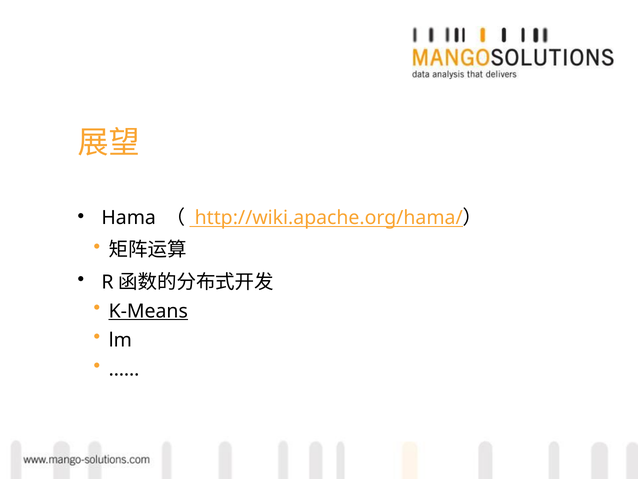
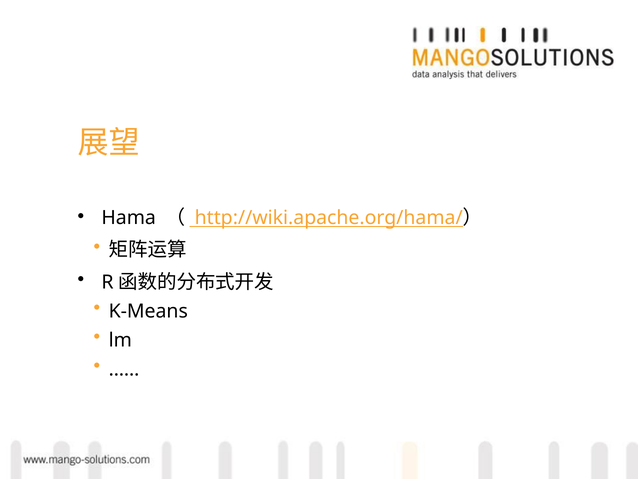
K-Means underline: present -> none (148, 311)
